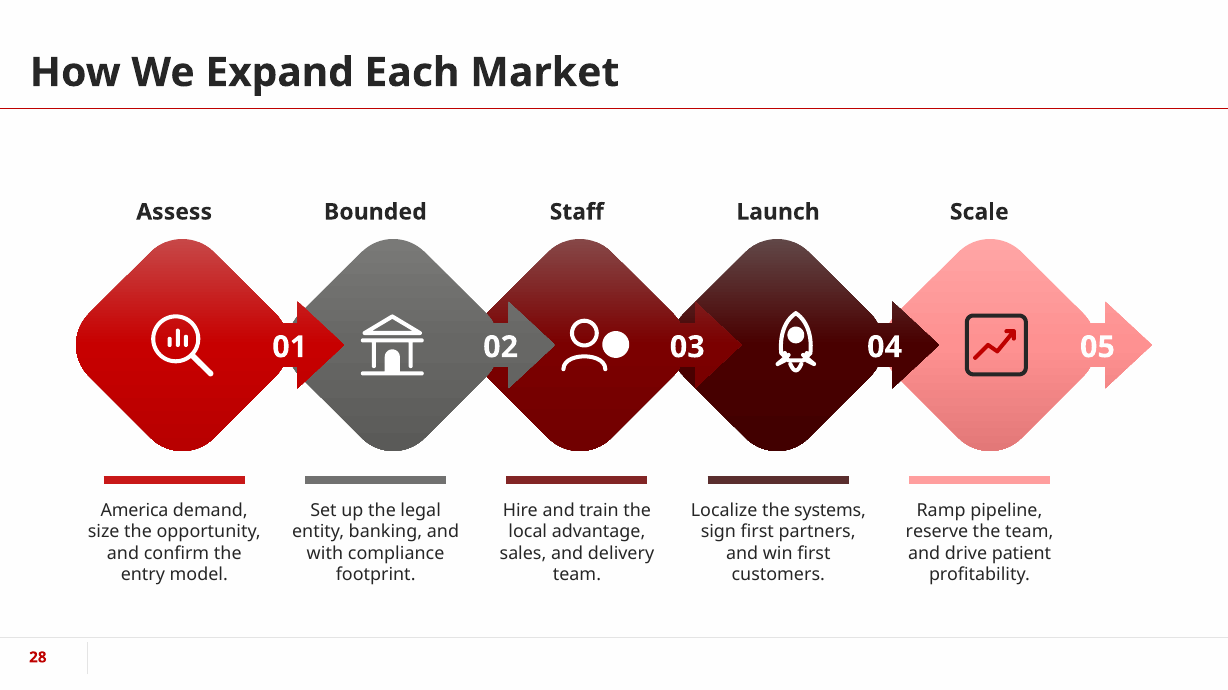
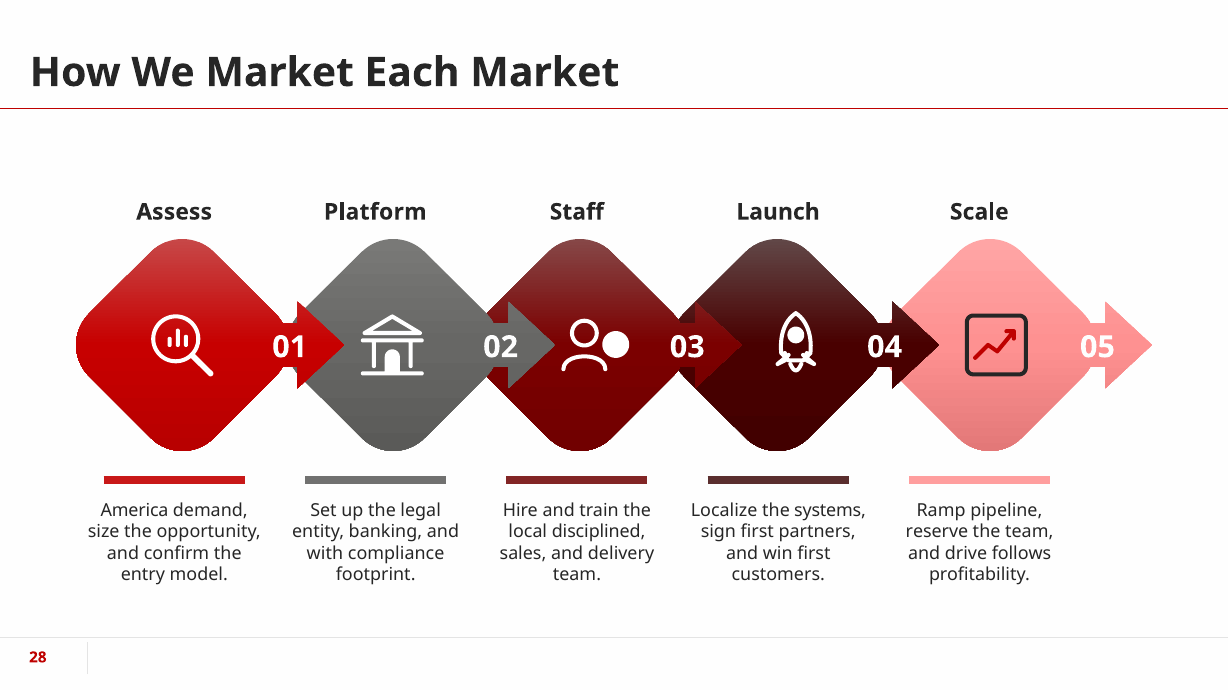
We Expand: Expand -> Market (280, 73)
Bounded: Bounded -> Platform (375, 212)
advantage: advantage -> disciplined (599, 532)
patient: patient -> follows (1021, 554)
